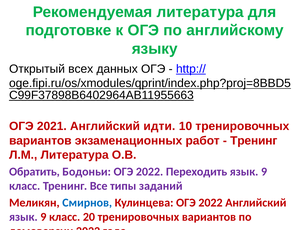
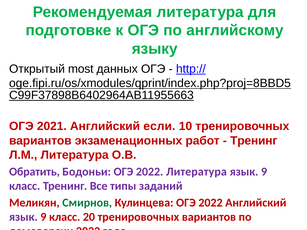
всех: всех -> most (81, 69)
идти: идти -> если (159, 126)
2022 Переходить: Переходить -> Литература (196, 172)
Смирнов colour: blue -> green (87, 203)
